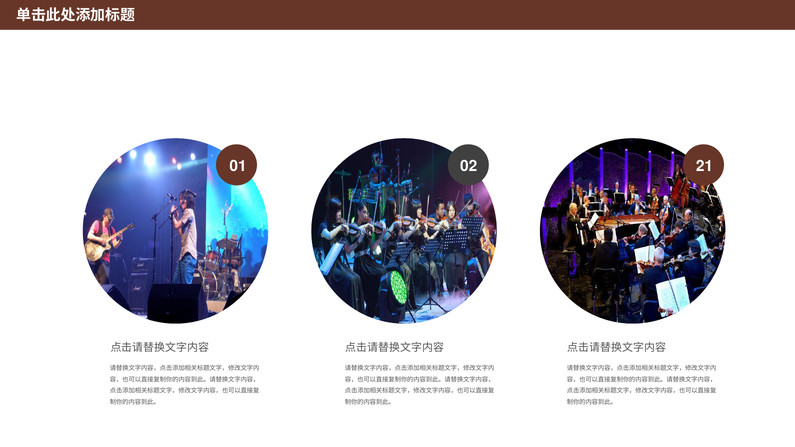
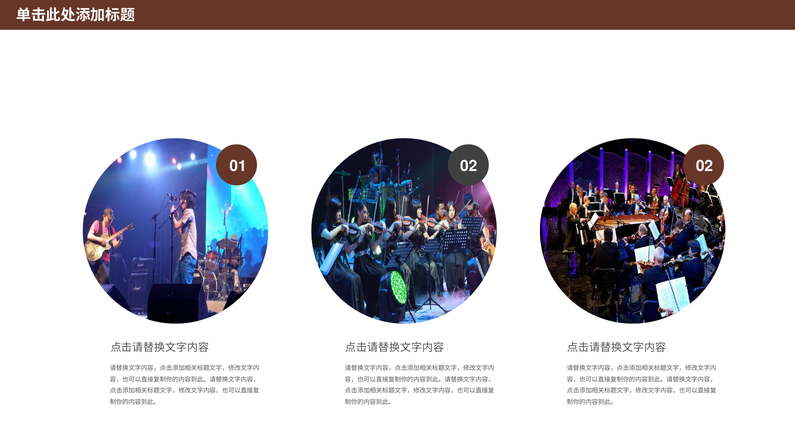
02 21: 21 -> 02 (704, 166)
